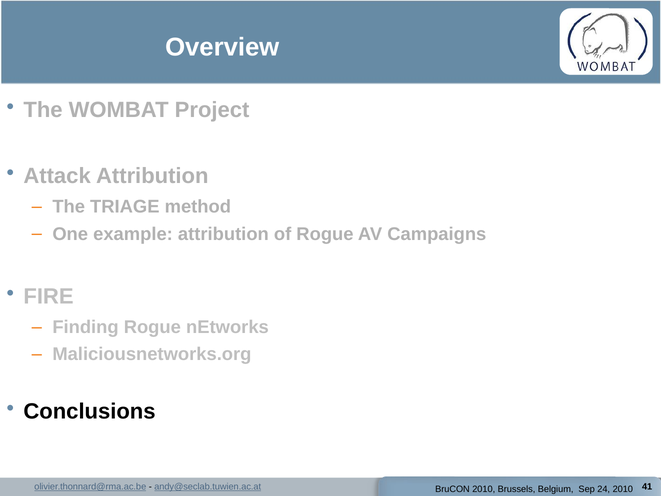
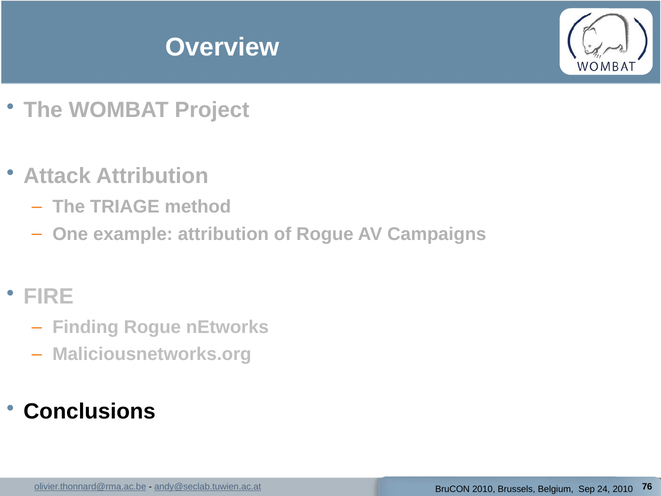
41: 41 -> 76 (647, 486)
